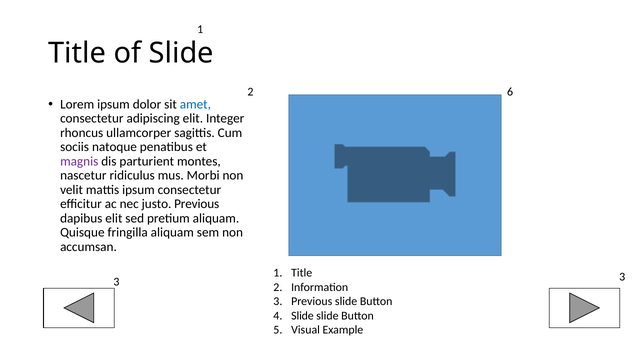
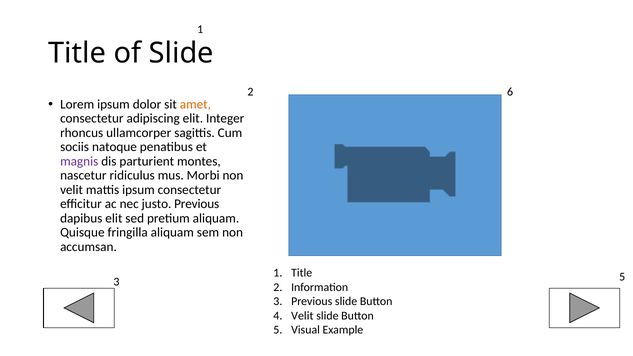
amet colour: blue -> orange (195, 104)
3 3: 3 -> 5 (622, 277)
4 Slide: Slide -> Velit (302, 316)
